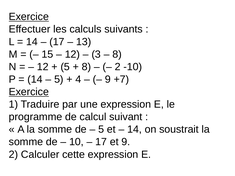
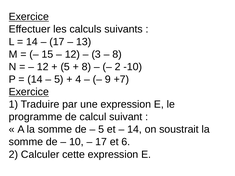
et 9: 9 -> 6 (126, 142)
